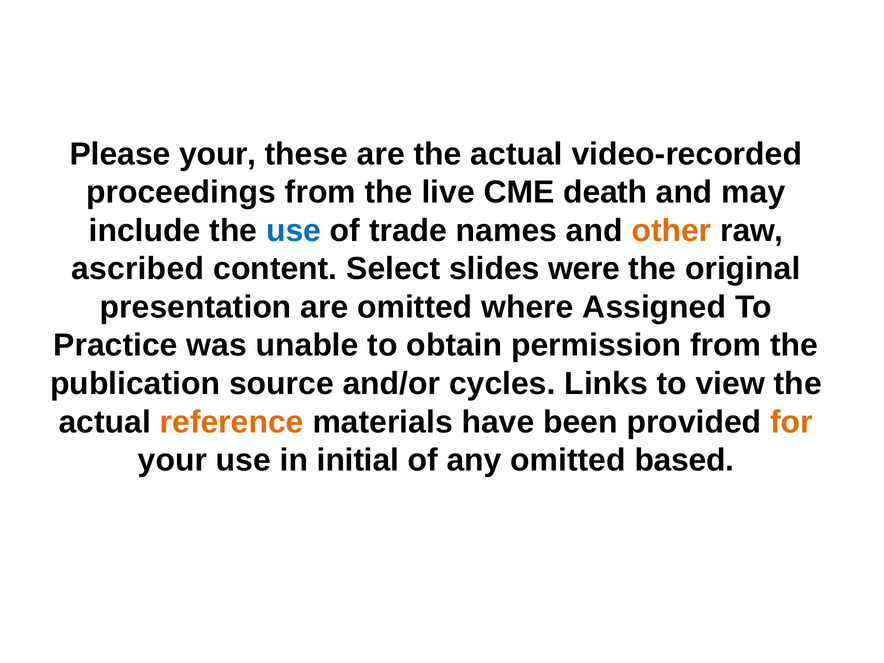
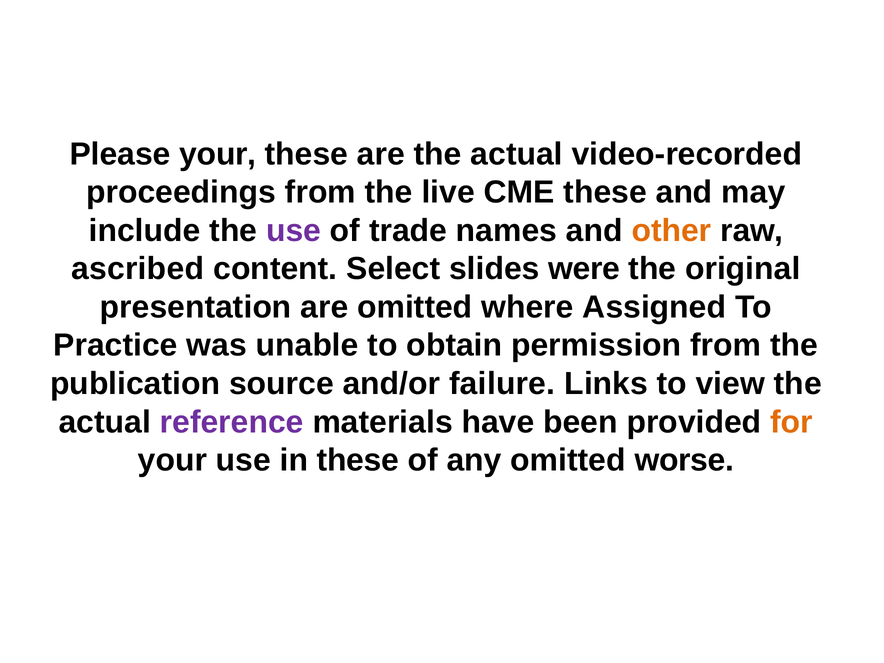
CME death: death -> these (605, 192)
use colour: blue -> purple (294, 231)
cycles: cycles -> failure (502, 384)
reference colour: orange -> purple (232, 422)
in initial: initial -> these (358, 460)
based: based -> worse (684, 460)
